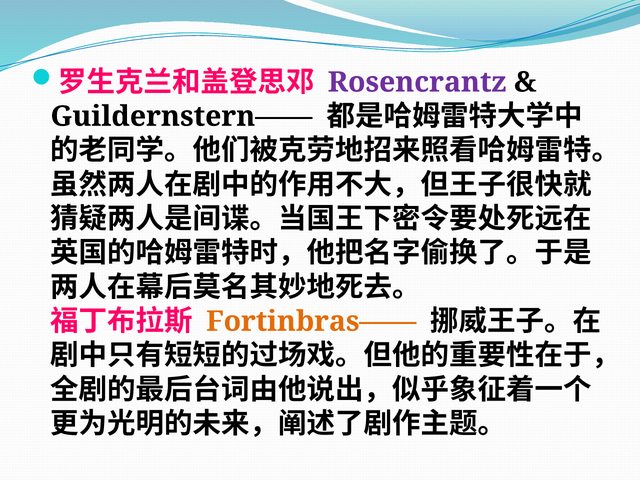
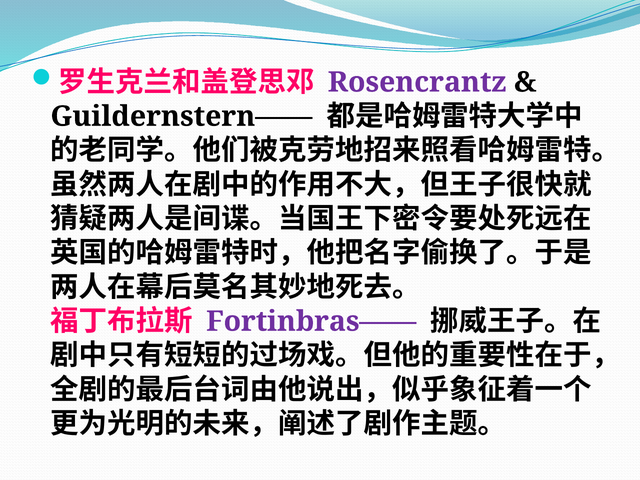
Fortinbras—— colour: orange -> purple (311, 321)
